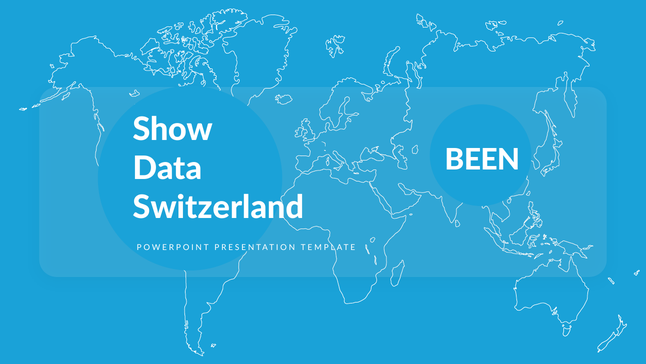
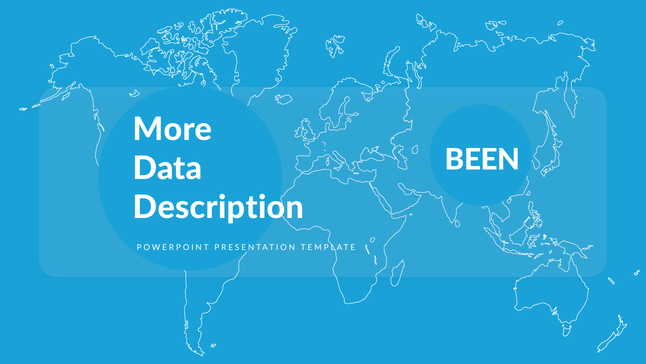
Show: Show -> More (173, 130)
Switzerland: Switzerland -> Description (218, 207)
